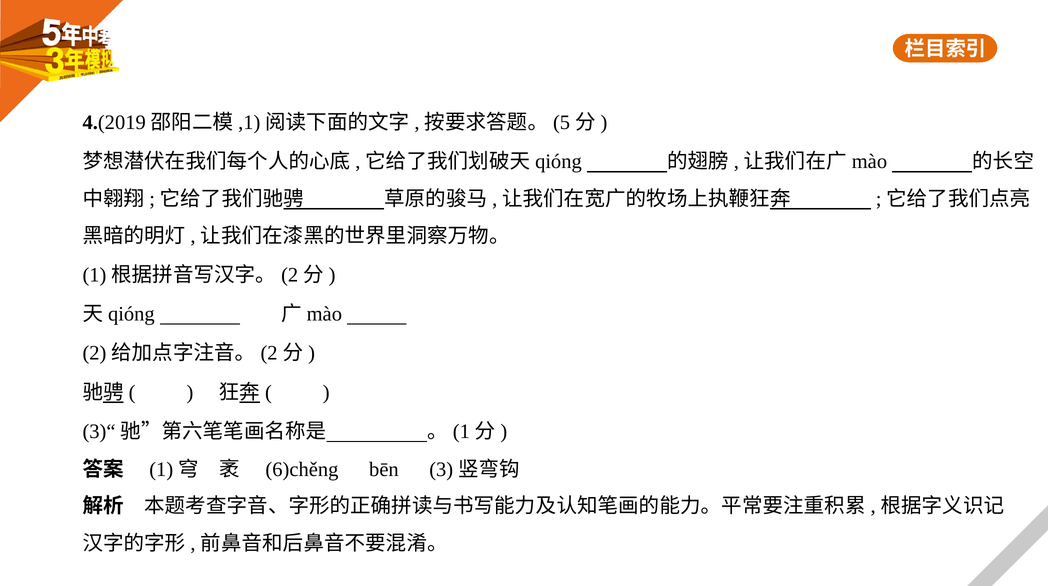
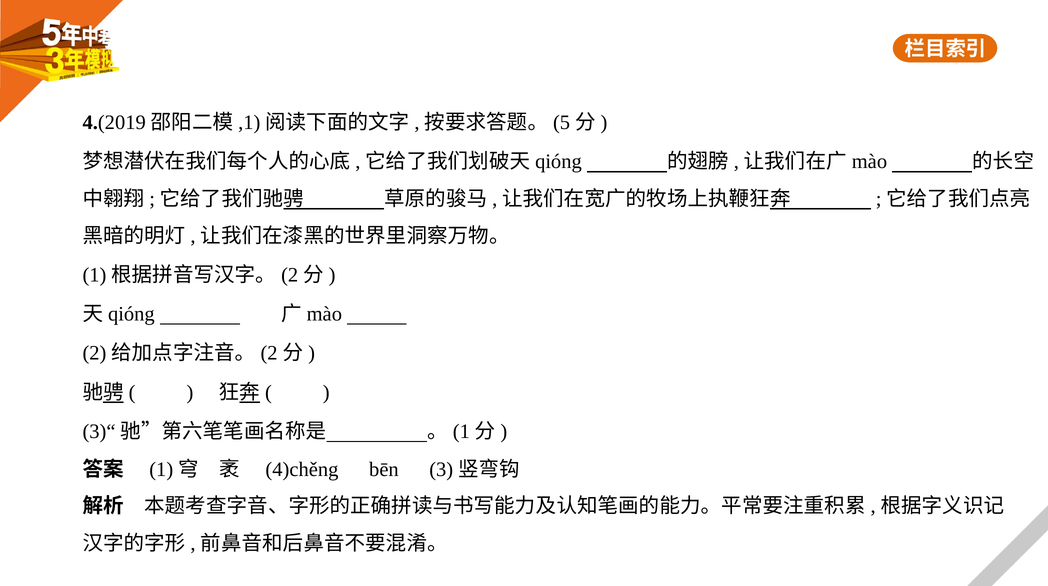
6)chěng: 6)chěng -> 4)chěng (302, 470)
